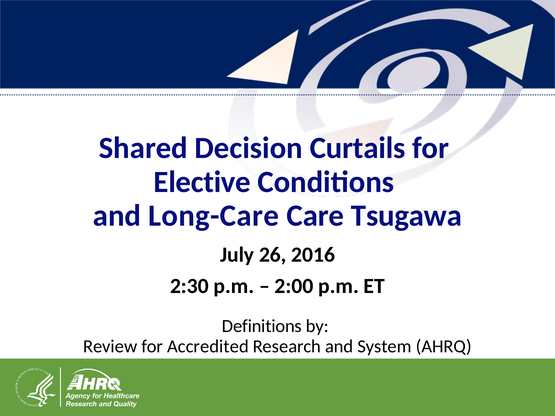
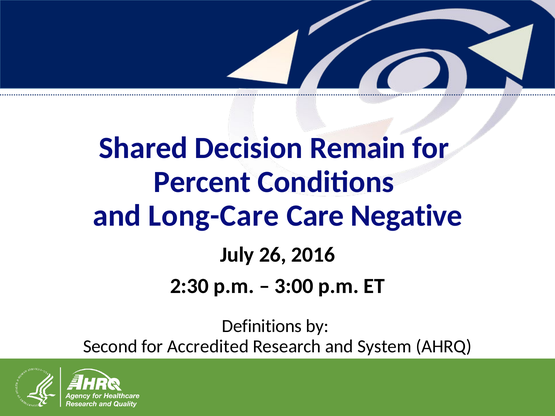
Curtails: Curtails -> Remain (358, 148)
Elective: Elective -> Percent (202, 182)
Tsugawa: Tsugawa -> Negative (407, 216)
2:00: 2:00 -> 3:00 (294, 286)
Review: Review -> Second (110, 347)
